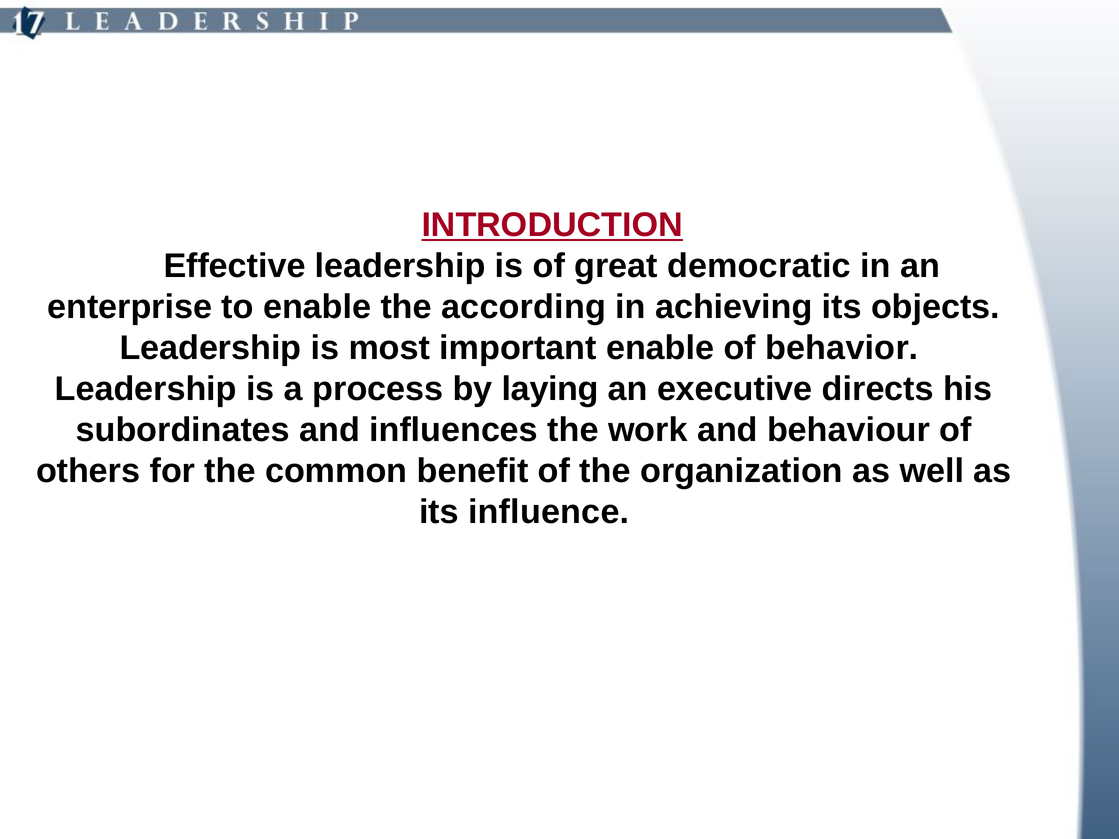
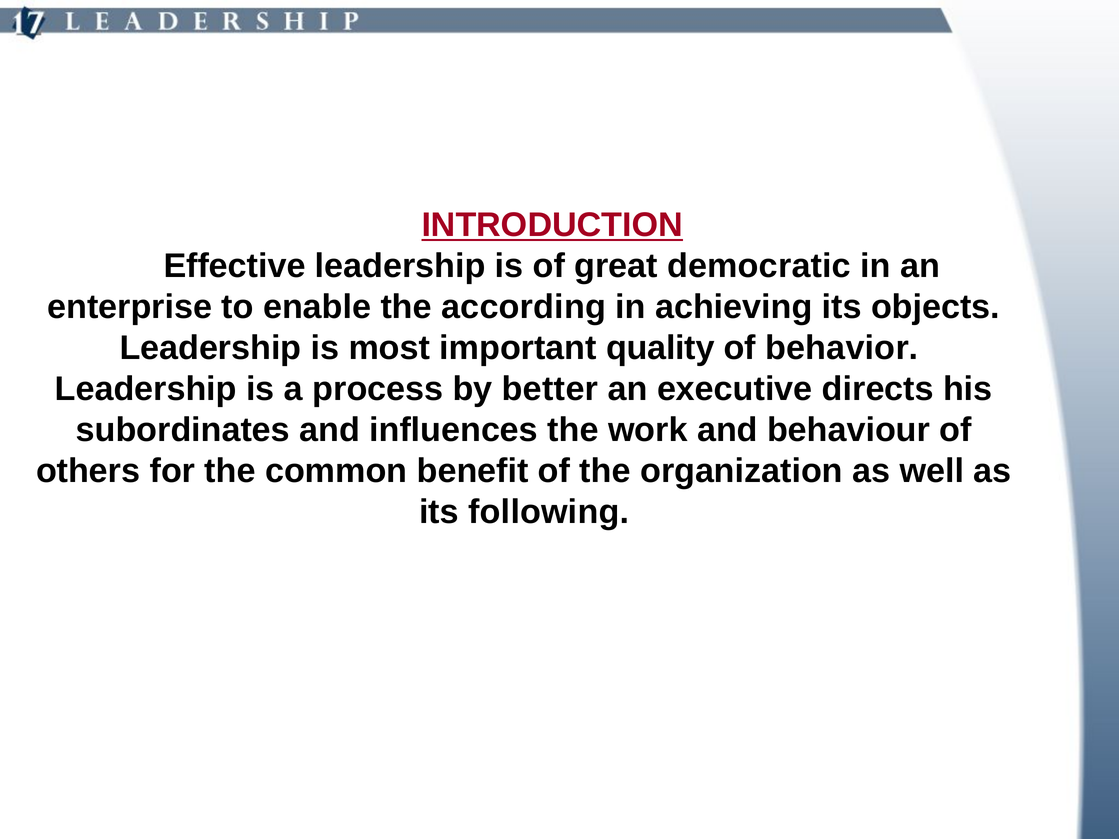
important enable: enable -> quality (660, 348)
laying: laying -> better (550, 389)
influence: influence -> following (549, 512)
